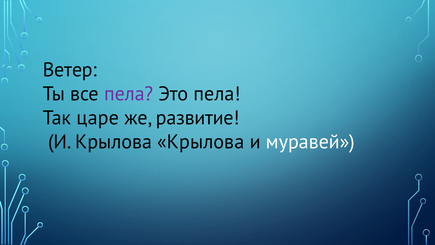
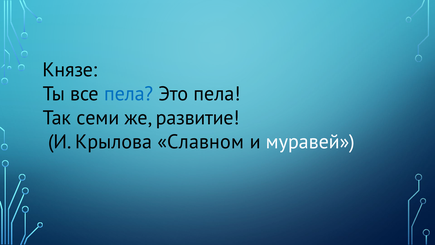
Ветер: Ветер -> Князе (70, 70)
пела colour: purple -> blue (129, 94)
царе: царе -> семи (98, 118)
Крылова Крылова: Крылова -> Славном (201, 142)
